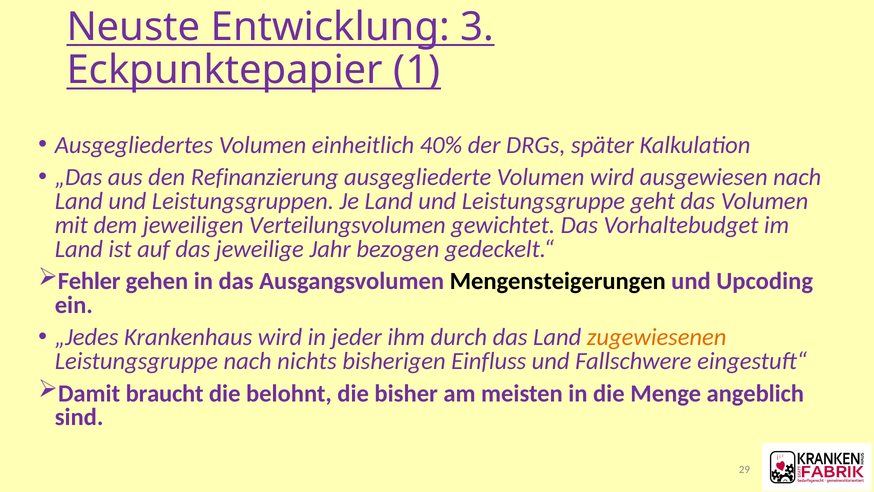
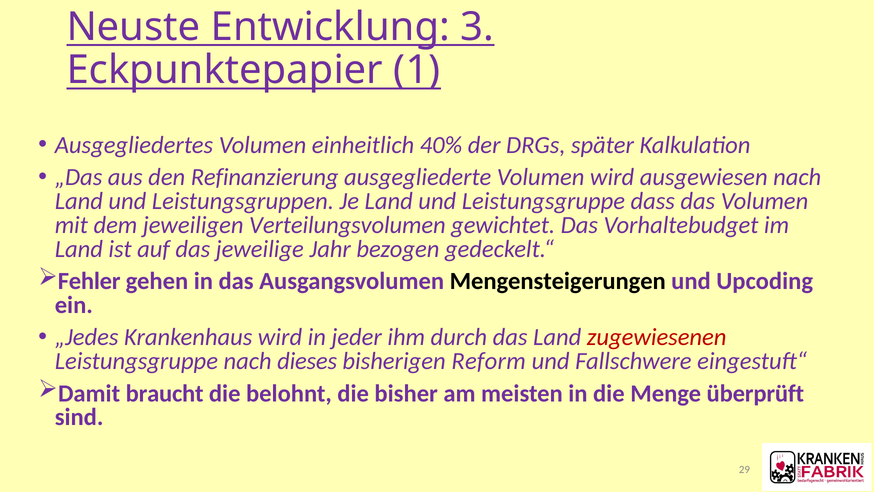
geht: geht -> dass (653, 201)
zugewiesenen colour: orange -> red (657, 337)
nichts: nichts -> dieses (307, 361)
Einfluss: Einfluss -> Reform (489, 361)
angeblich: angeblich -> überprüft (755, 393)
